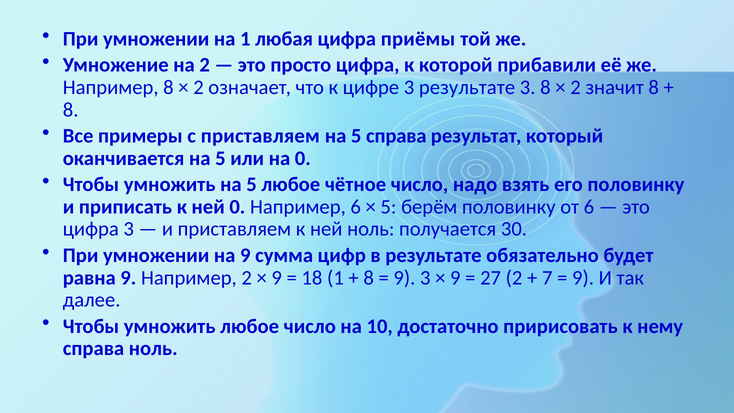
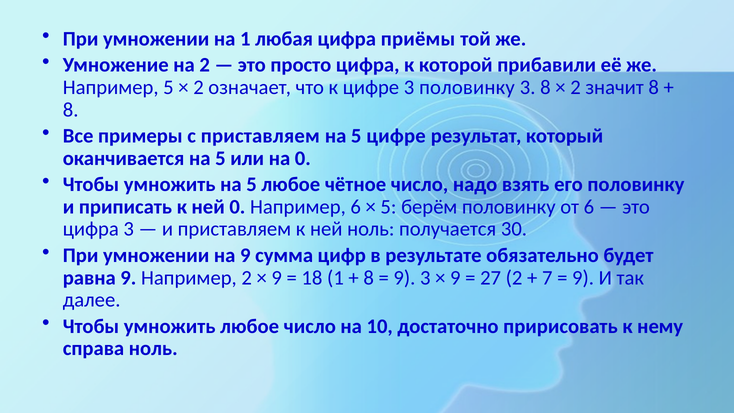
Например 8: 8 -> 5 (168, 87)
3 результате: результате -> половинку (467, 87)
5 справа: справа -> цифре (396, 136)
